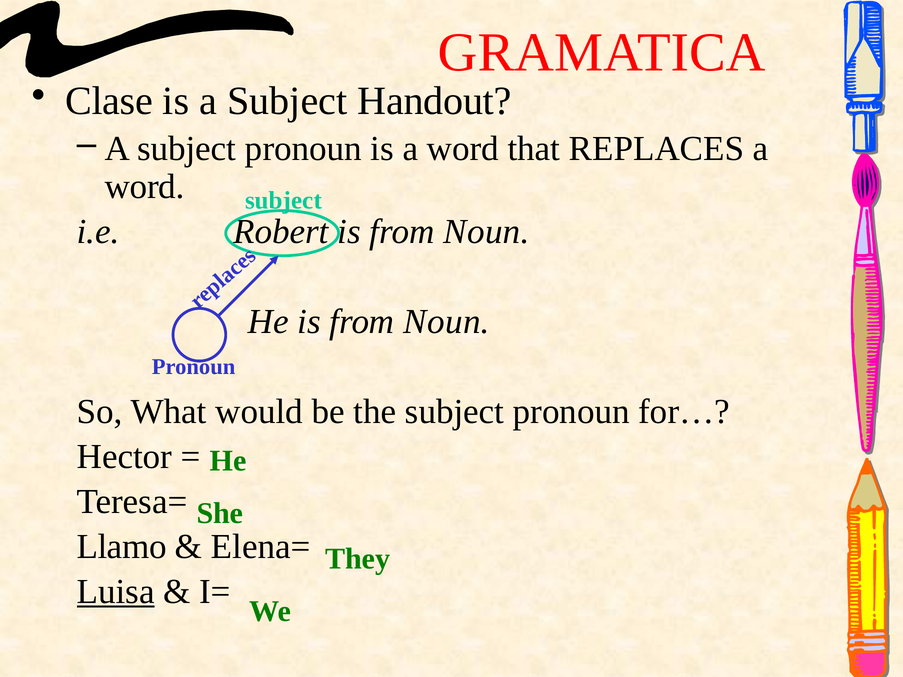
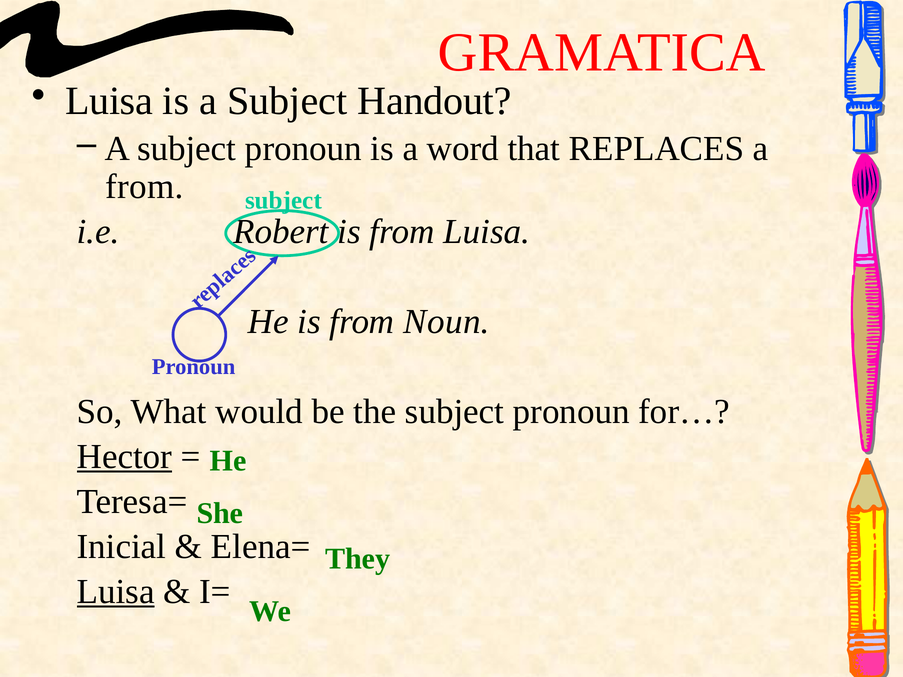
Clase: Clase -> Luisa (109, 101)
word: word -> from (144, 187)
Robert is from Noun: Noun -> Luisa (487, 232)
Hector underline: none -> present (124, 457)
Llamo: Llamo -> Inicial (121, 547)
